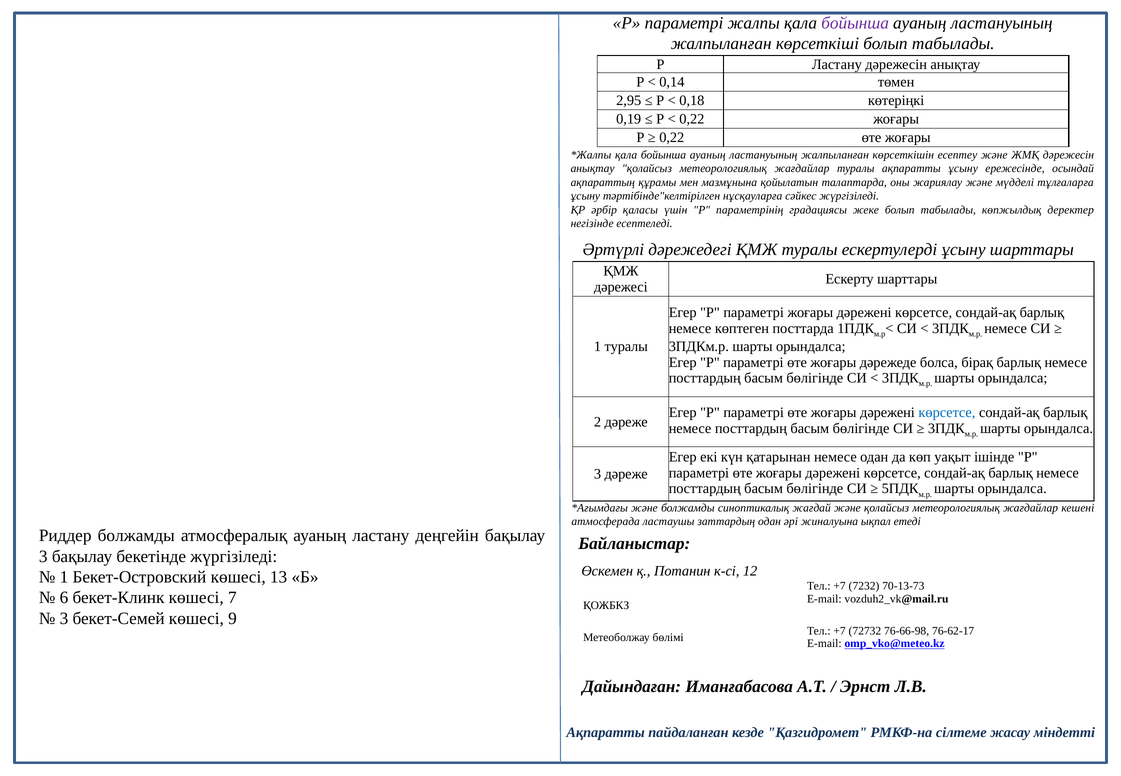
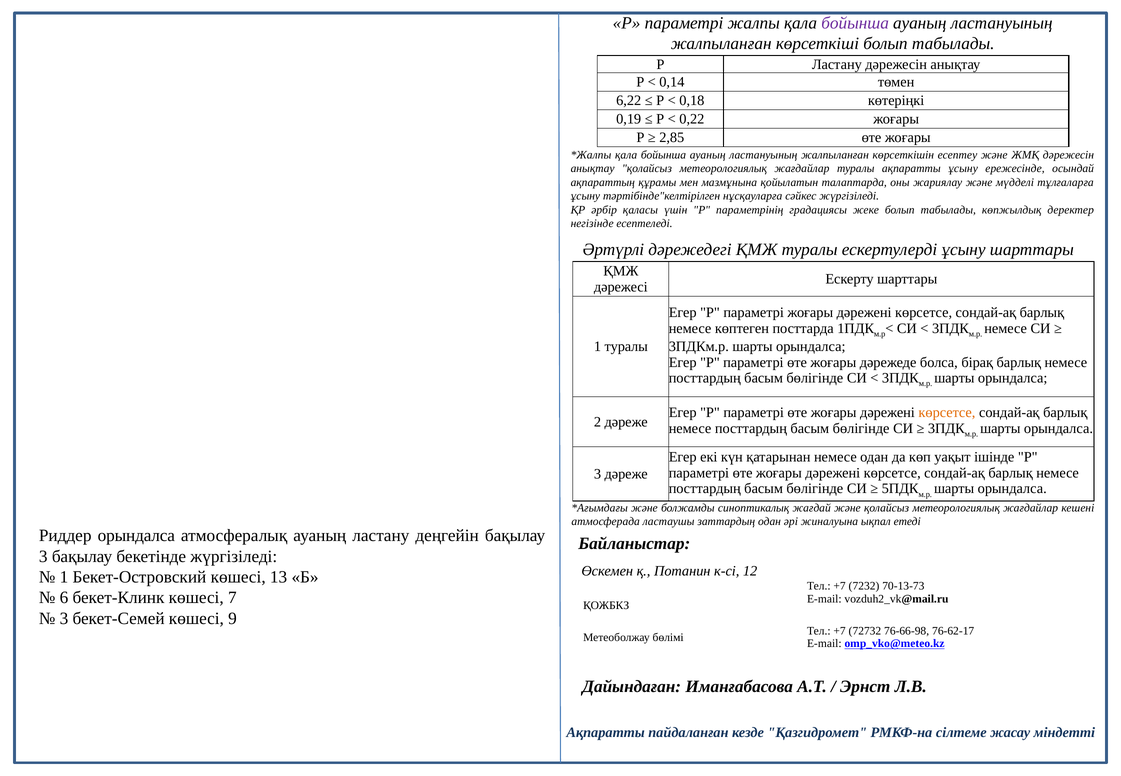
2,95: 2,95 -> 6,22 (629, 100)
0,22: 0,22 -> 2,85 (672, 137)
көрсетсе colour: blue -> orange (947, 413)
Риддер болжамды: болжамды -> орындалса (136, 536)
